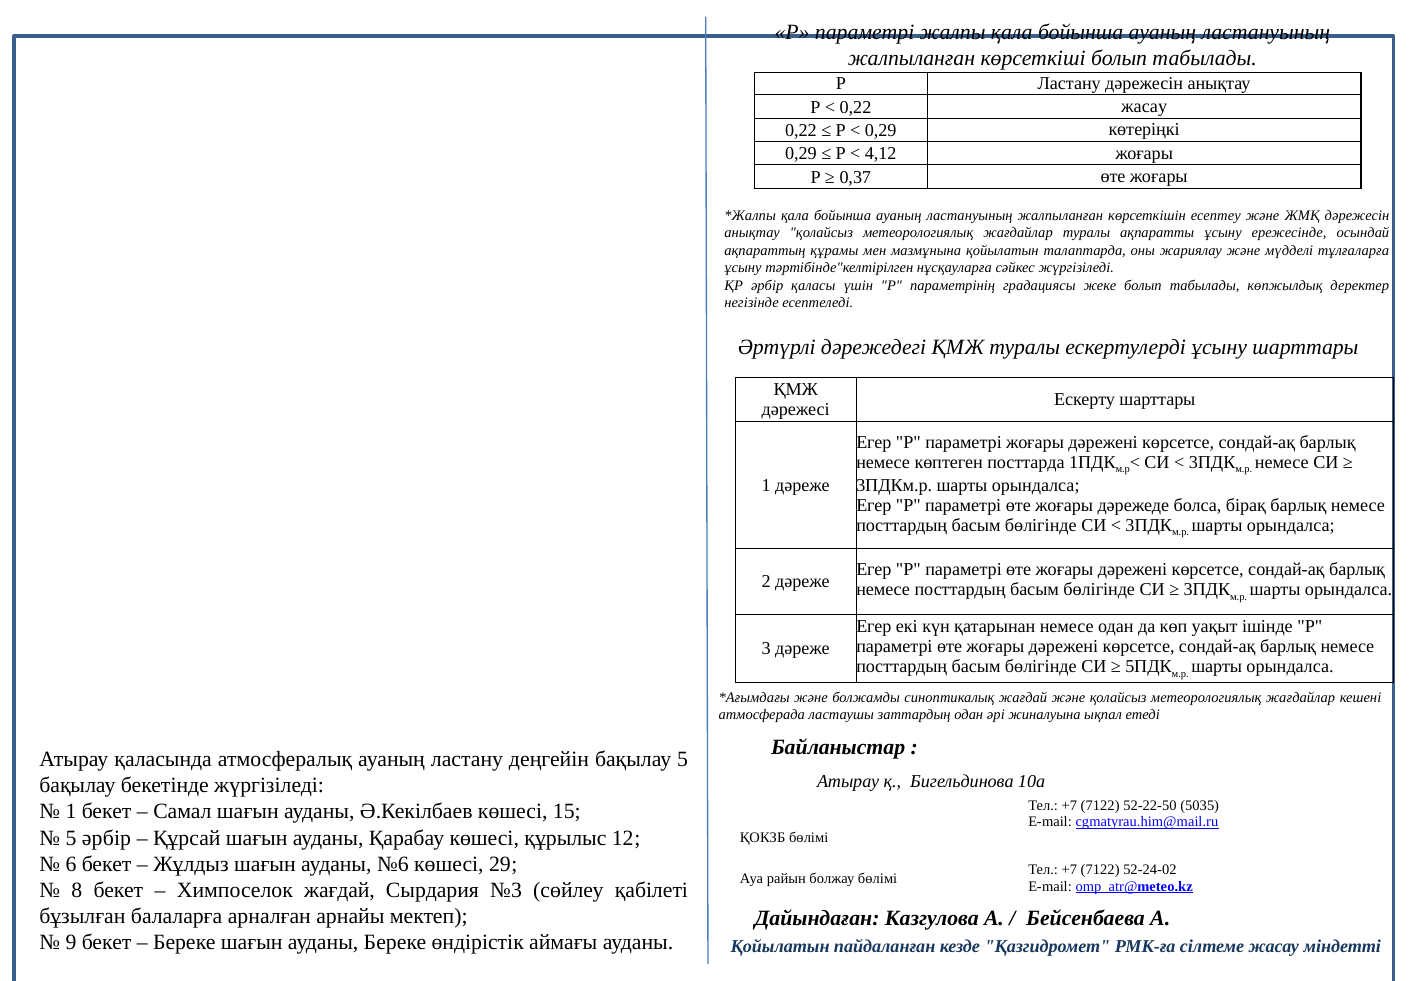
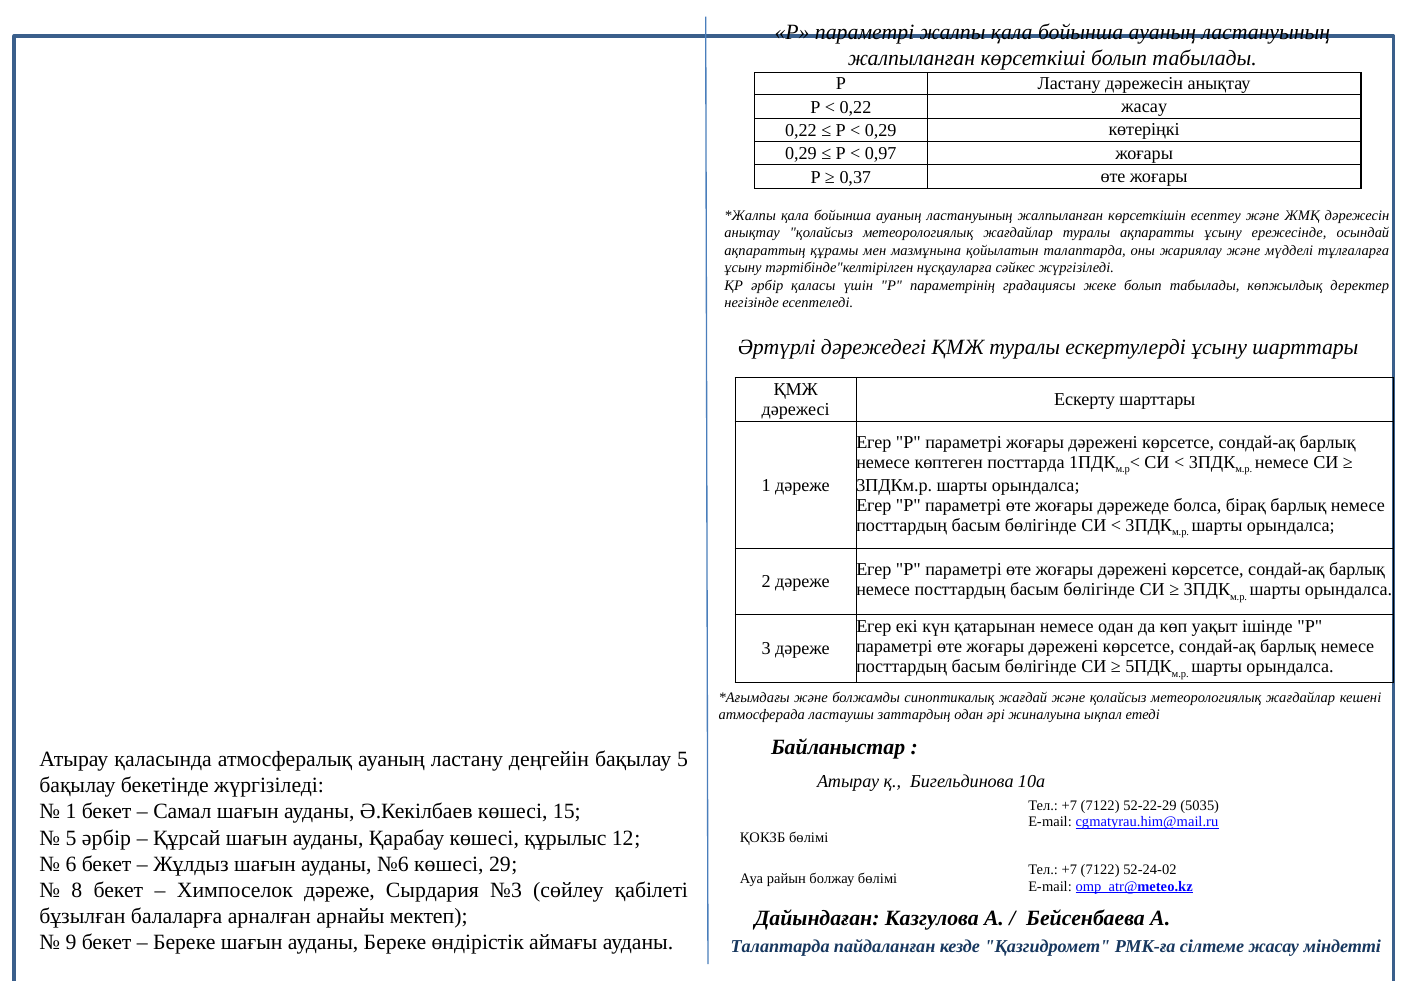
4,12: 4,12 -> 0,97 (881, 154)
52-22-50: 52-22-50 -> 52-22-29 (1150, 805)
Химпоселок жағдай: жағдай -> дәреже (339, 890)
Қойылатын: Қойылатын -> Талаптарда (780, 946)
